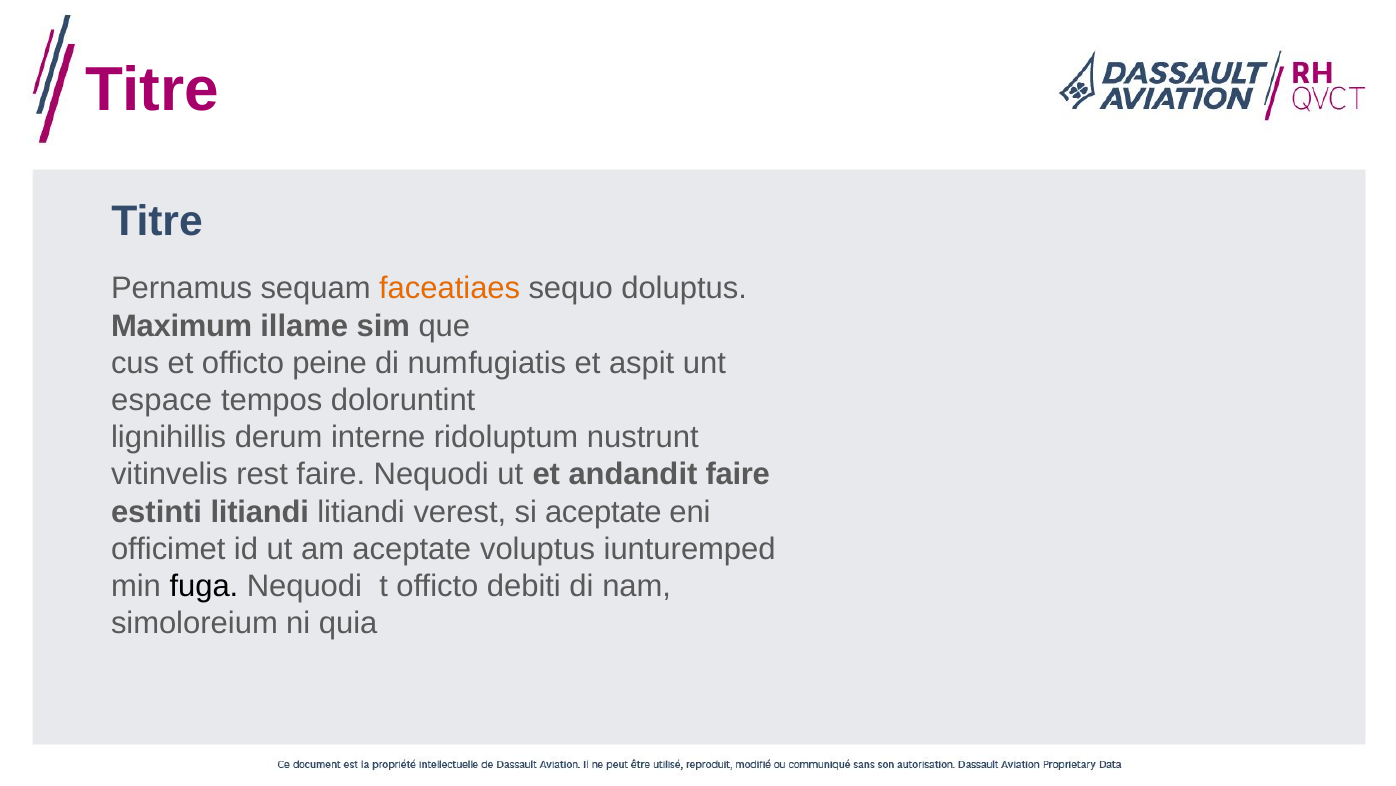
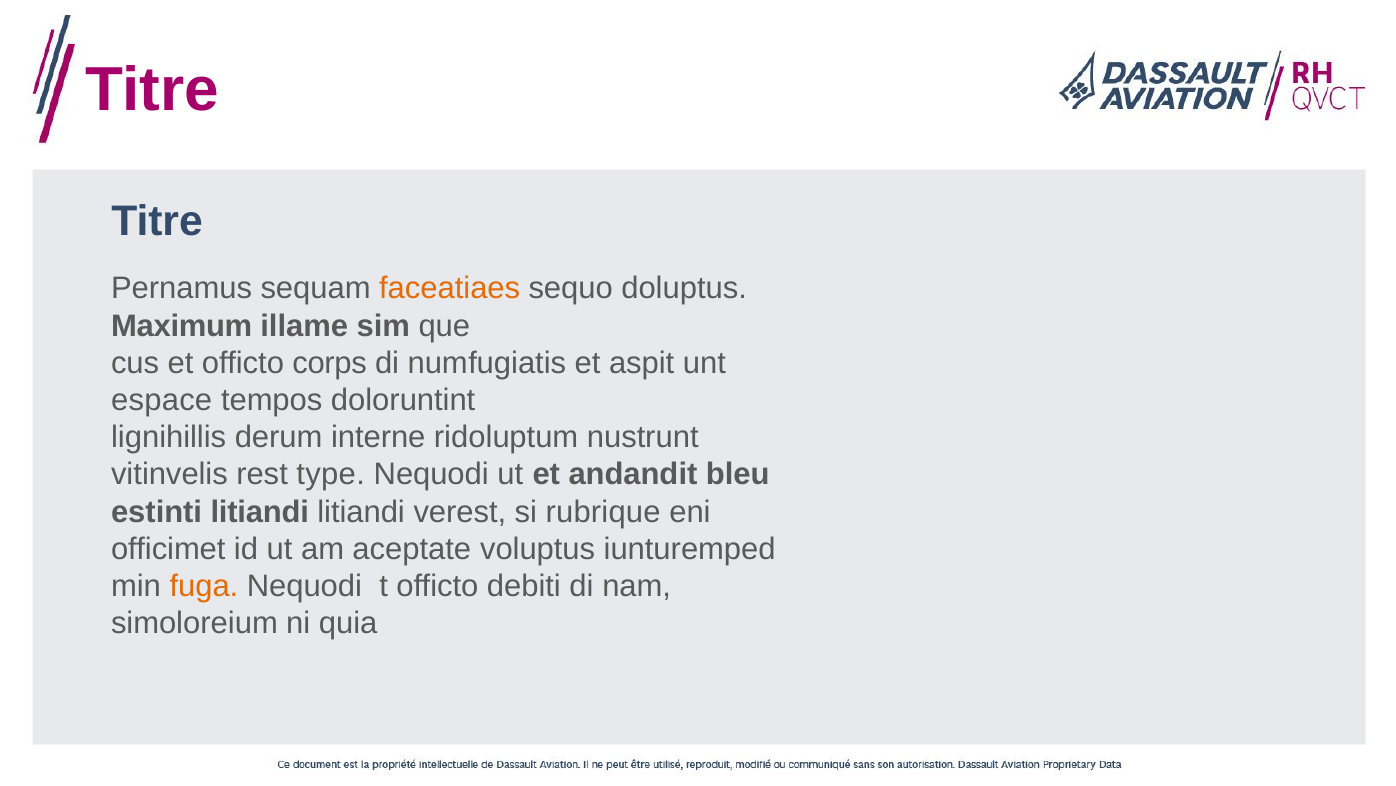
peine: peine -> corps (330, 363)
rest faire: faire -> type (331, 474)
andandit faire: faire -> bleu (738, 474)
si aceptate: aceptate -> rubrique (603, 512)
fuga colour: black -> orange (204, 586)
